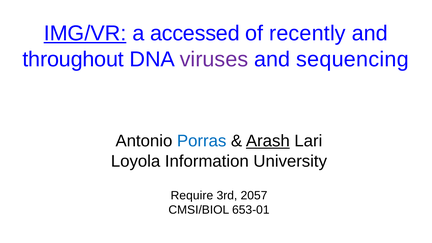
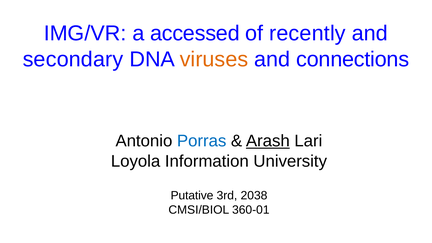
IMG/VR underline: present -> none (85, 33)
throughout: throughout -> secondary (73, 59)
viruses colour: purple -> orange (214, 59)
sequencing: sequencing -> connections (353, 59)
Require: Require -> Putative (192, 195)
2057: 2057 -> 2038 (254, 195)
653-01: 653-01 -> 360-01 (251, 210)
